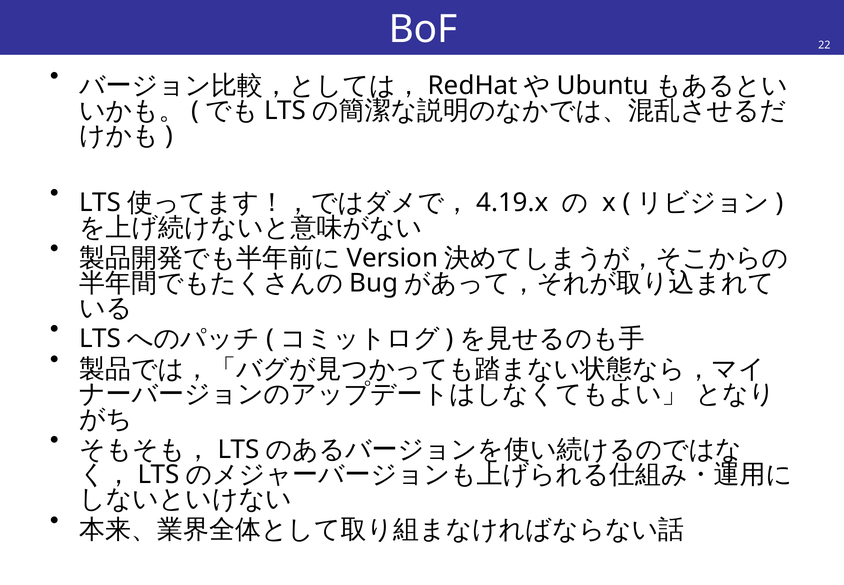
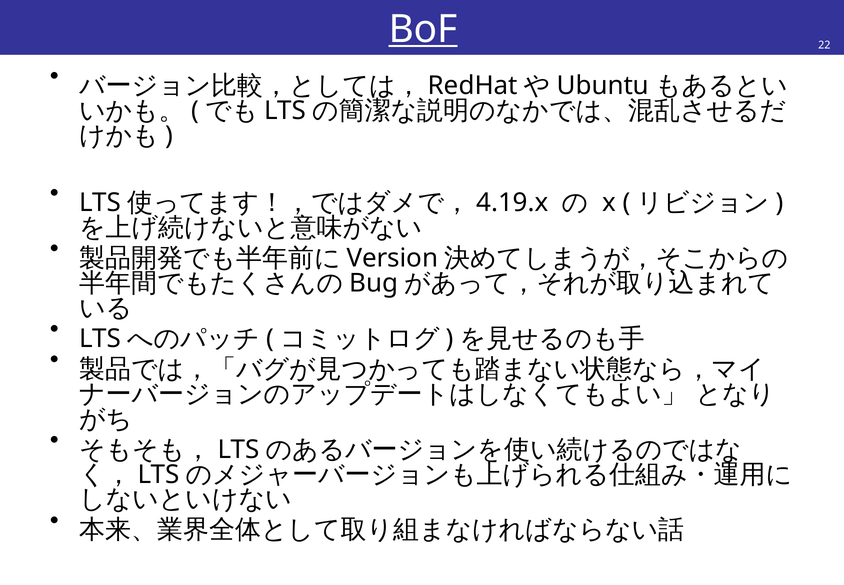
BoF underline: none -> present (423, 29)
